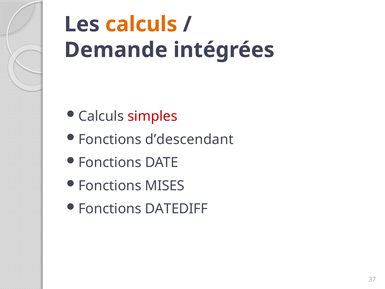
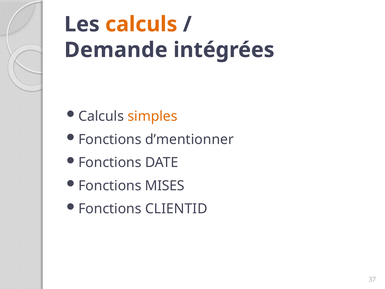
simples colour: red -> orange (153, 116)
d’descendant: d’descendant -> d’mentionner (189, 139)
DATEDIFF: DATEDIFF -> CLIENTID (176, 209)
